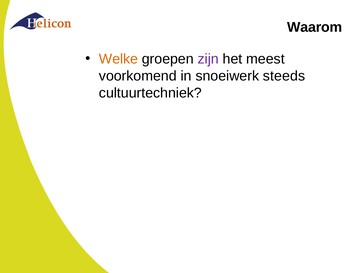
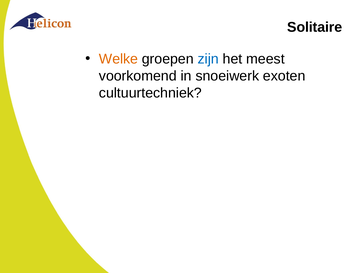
Waarom: Waarom -> Solitaire (315, 27)
zijn colour: purple -> blue (208, 59)
steeds: steeds -> exoten (284, 76)
